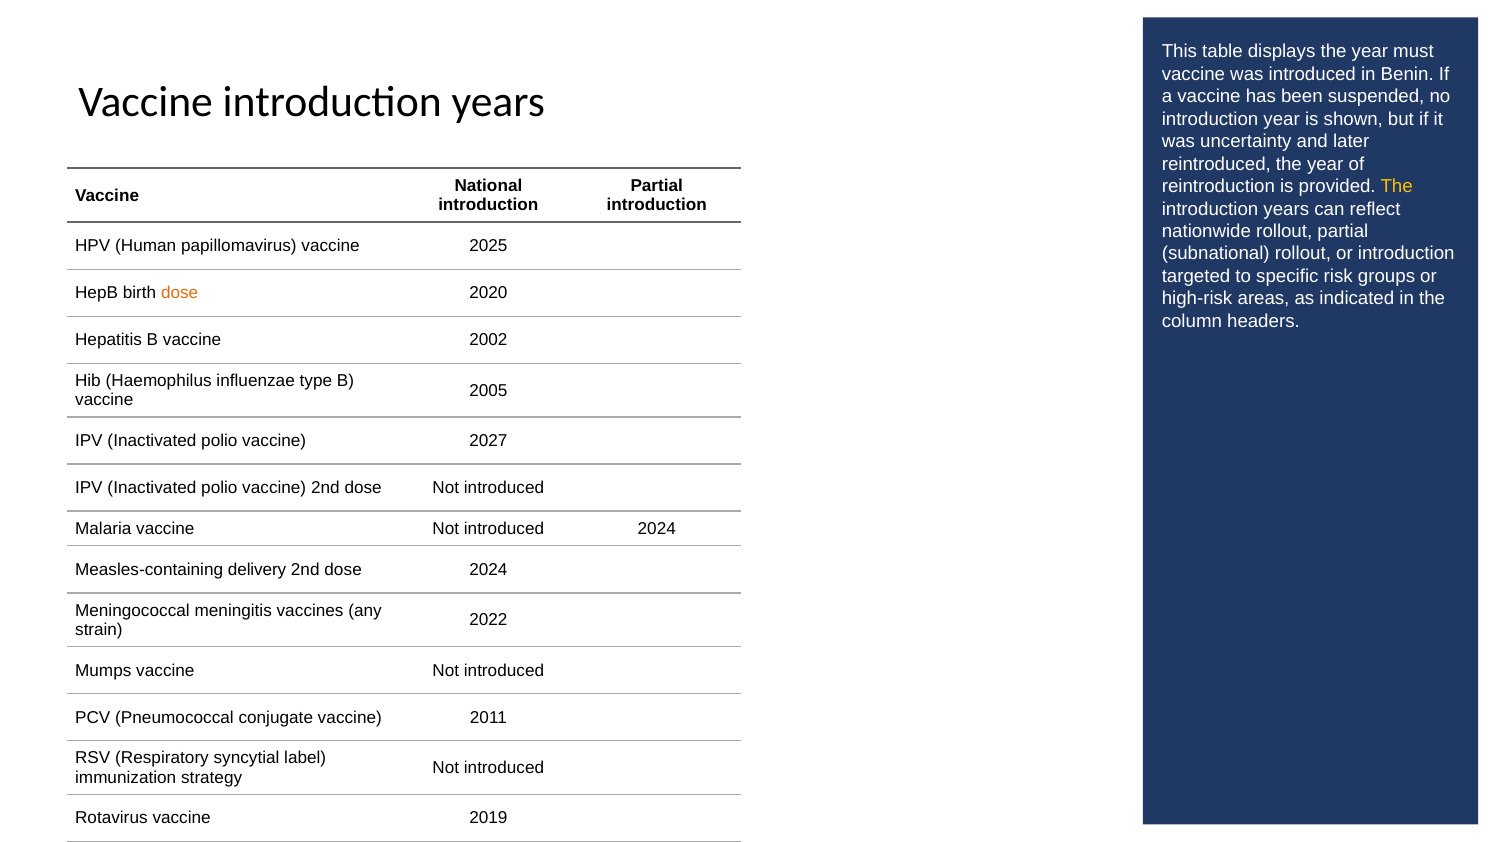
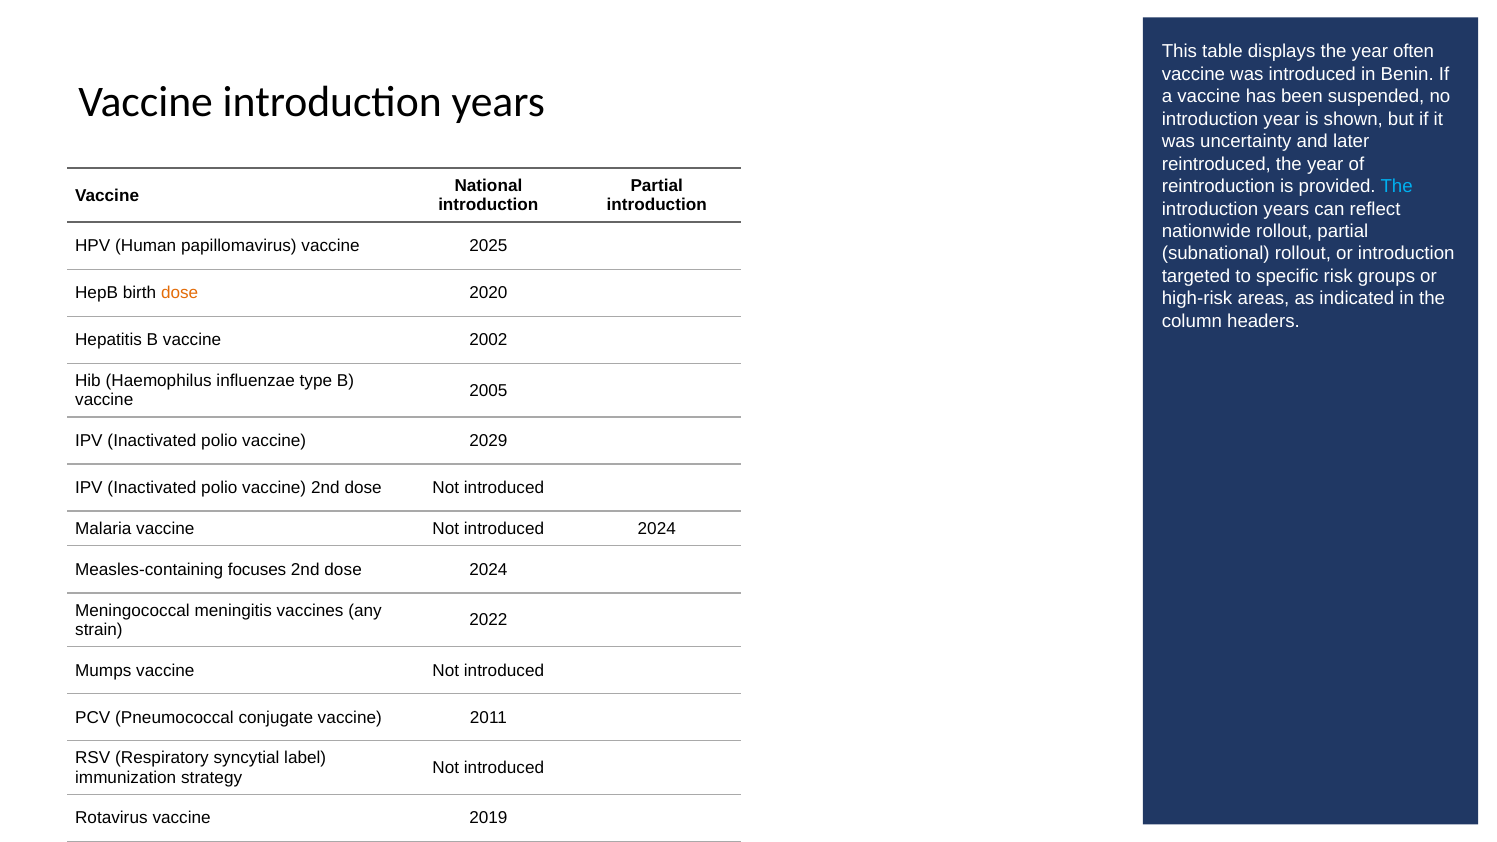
must: must -> often (1414, 52)
The colour: yellow -> light blue (1397, 186)
2027: 2027 -> 2029 (488, 441)
delivery: delivery -> focuses (257, 570)
